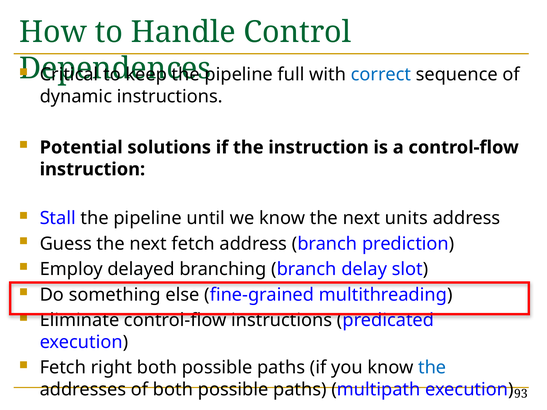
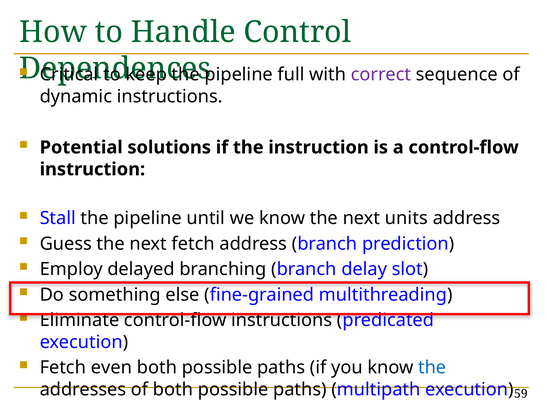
correct colour: blue -> purple (381, 75)
right: right -> even (111, 368)
93: 93 -> 59 (521, 394)
